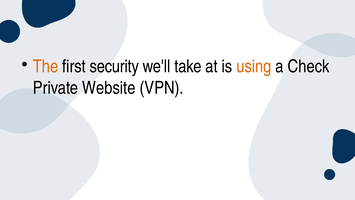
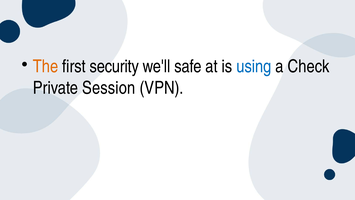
take: take -> safe (188, 66)
using colour: orange -> blue (254, 66)
Website: Website -> Session (109, 88)
